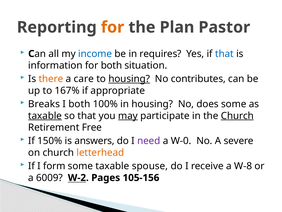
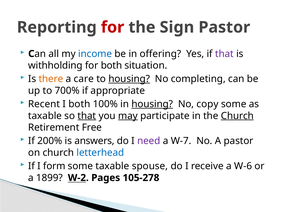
for colour: orange -> red (113, 27)
Plan: Plan -> Sign (177, 27)
requires: requires -> offering (160, 54)
that colour: blue -> purple (224, 54)
information: information -> withholding (55, 65)
contributes: contributes -> completing (198, 79)
167%: 167% -> 700% (67, 90)
Breaks: Breaks -> Recent (44, 104)
housing underline: none -> present (152, 104)
does: does -> copy (208, 104)
taxable underline: present -> none (45, 115)
that underline: none -> present (87, 115)
150%: 150% -> 200% (50, 141)
W-0: W-0 -> W-7 (181, 141)
A severe: severe -> pastor (239, 141)
letterhead colour: orange -> blue (100, 152)
W-8: W-8 -> W-6 (243, 166)
6009: 6009 -> 1899 (49, 177)
105-156: 105-156 -> 105-278 (141, 177)
